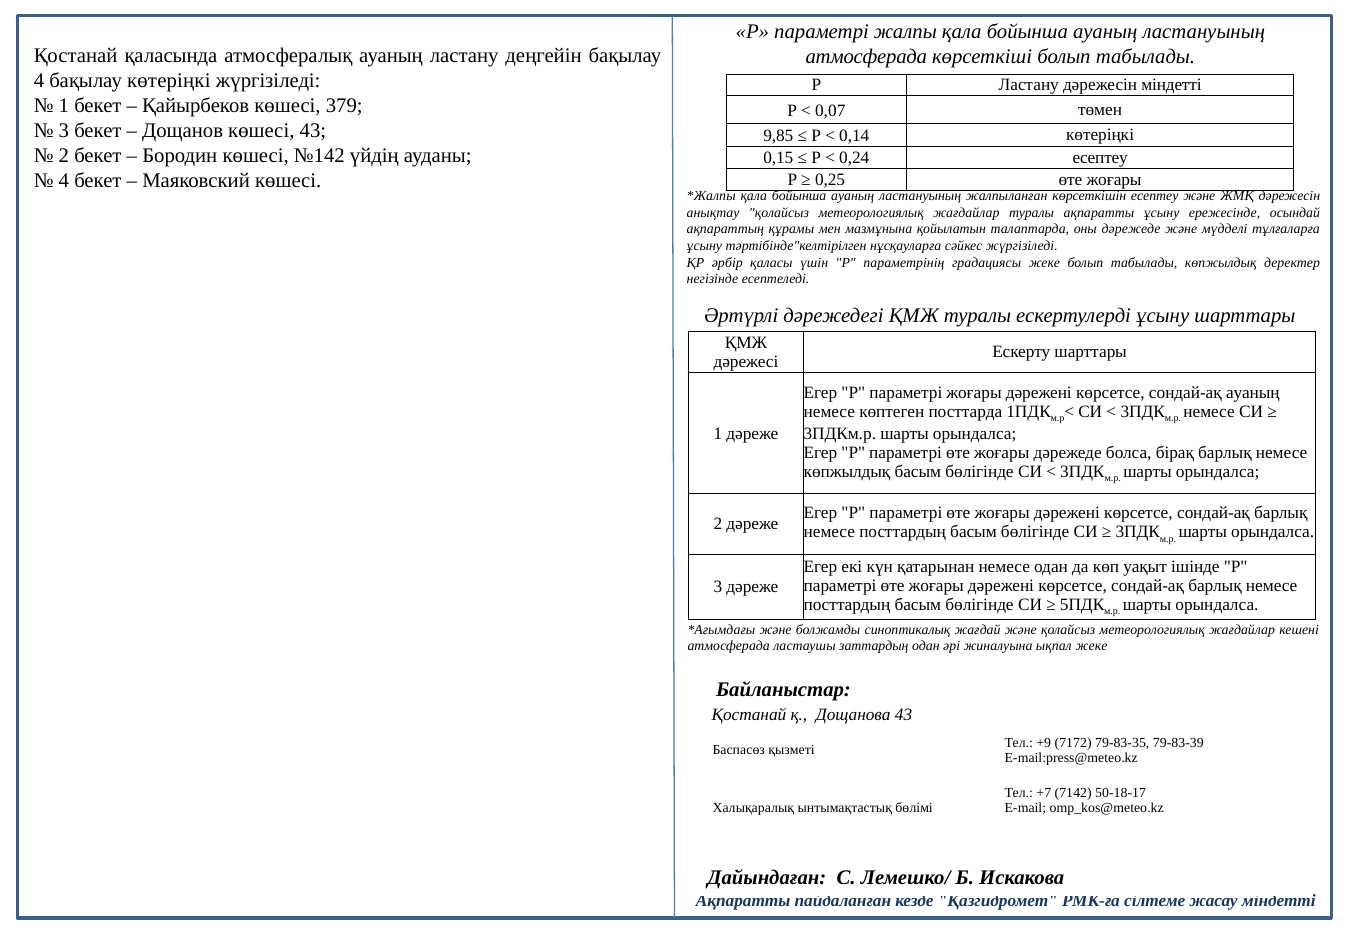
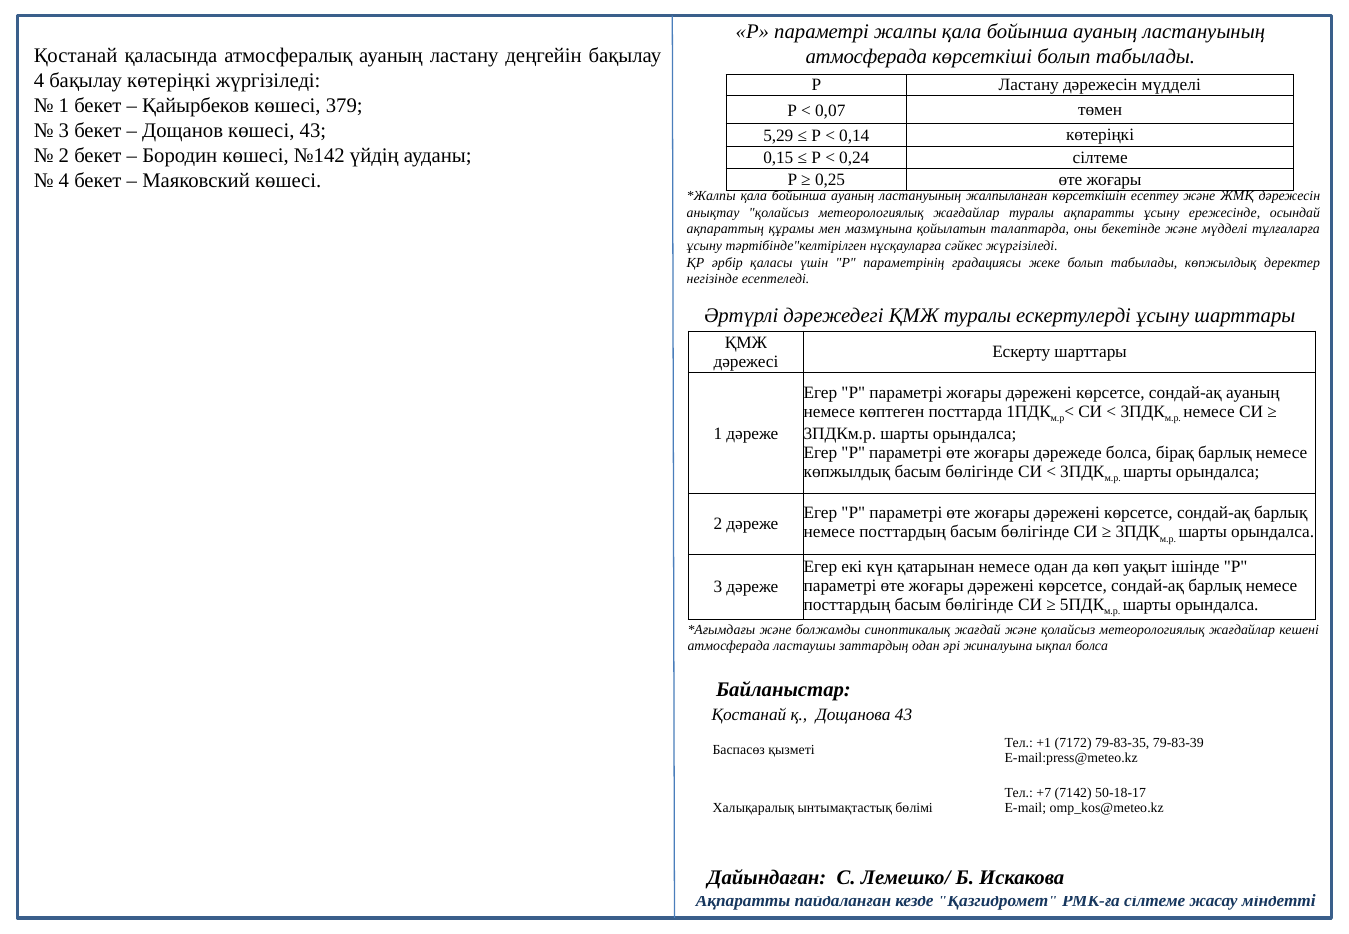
дәрежесін міндетті: міндетті -> мүдделі (1171, 85)
9,85: 9,85 -> 5,29 (778, 136)
0,24 есептеу: есептеу -> сілтеме (1100, 157)
оны дәрежеде: дәрежеде -> бекетінде (1131, 229)
ықпал жеке: жеке -> болса (1092, 646)
+9: +9 -> +1 (1044, 743)
